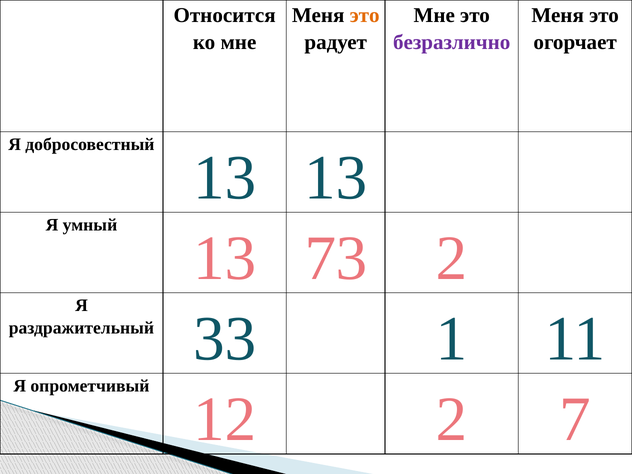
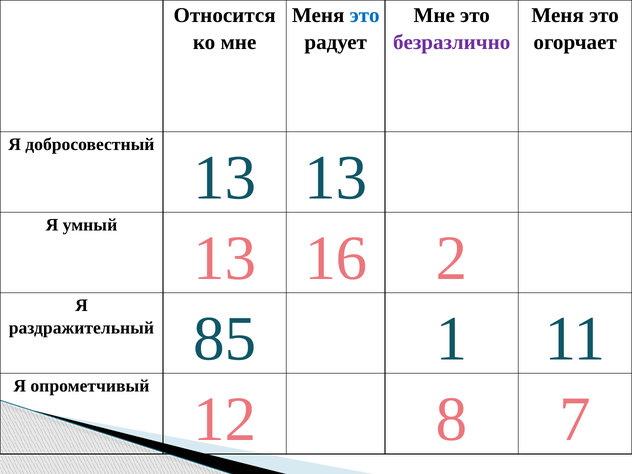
это colour: orange -> blue (365, 15)
73: 73 -> 16 (336, 258)
33: 33 -> 85 (225, 339)
12 2: 2 -> 8 (452, 419)
